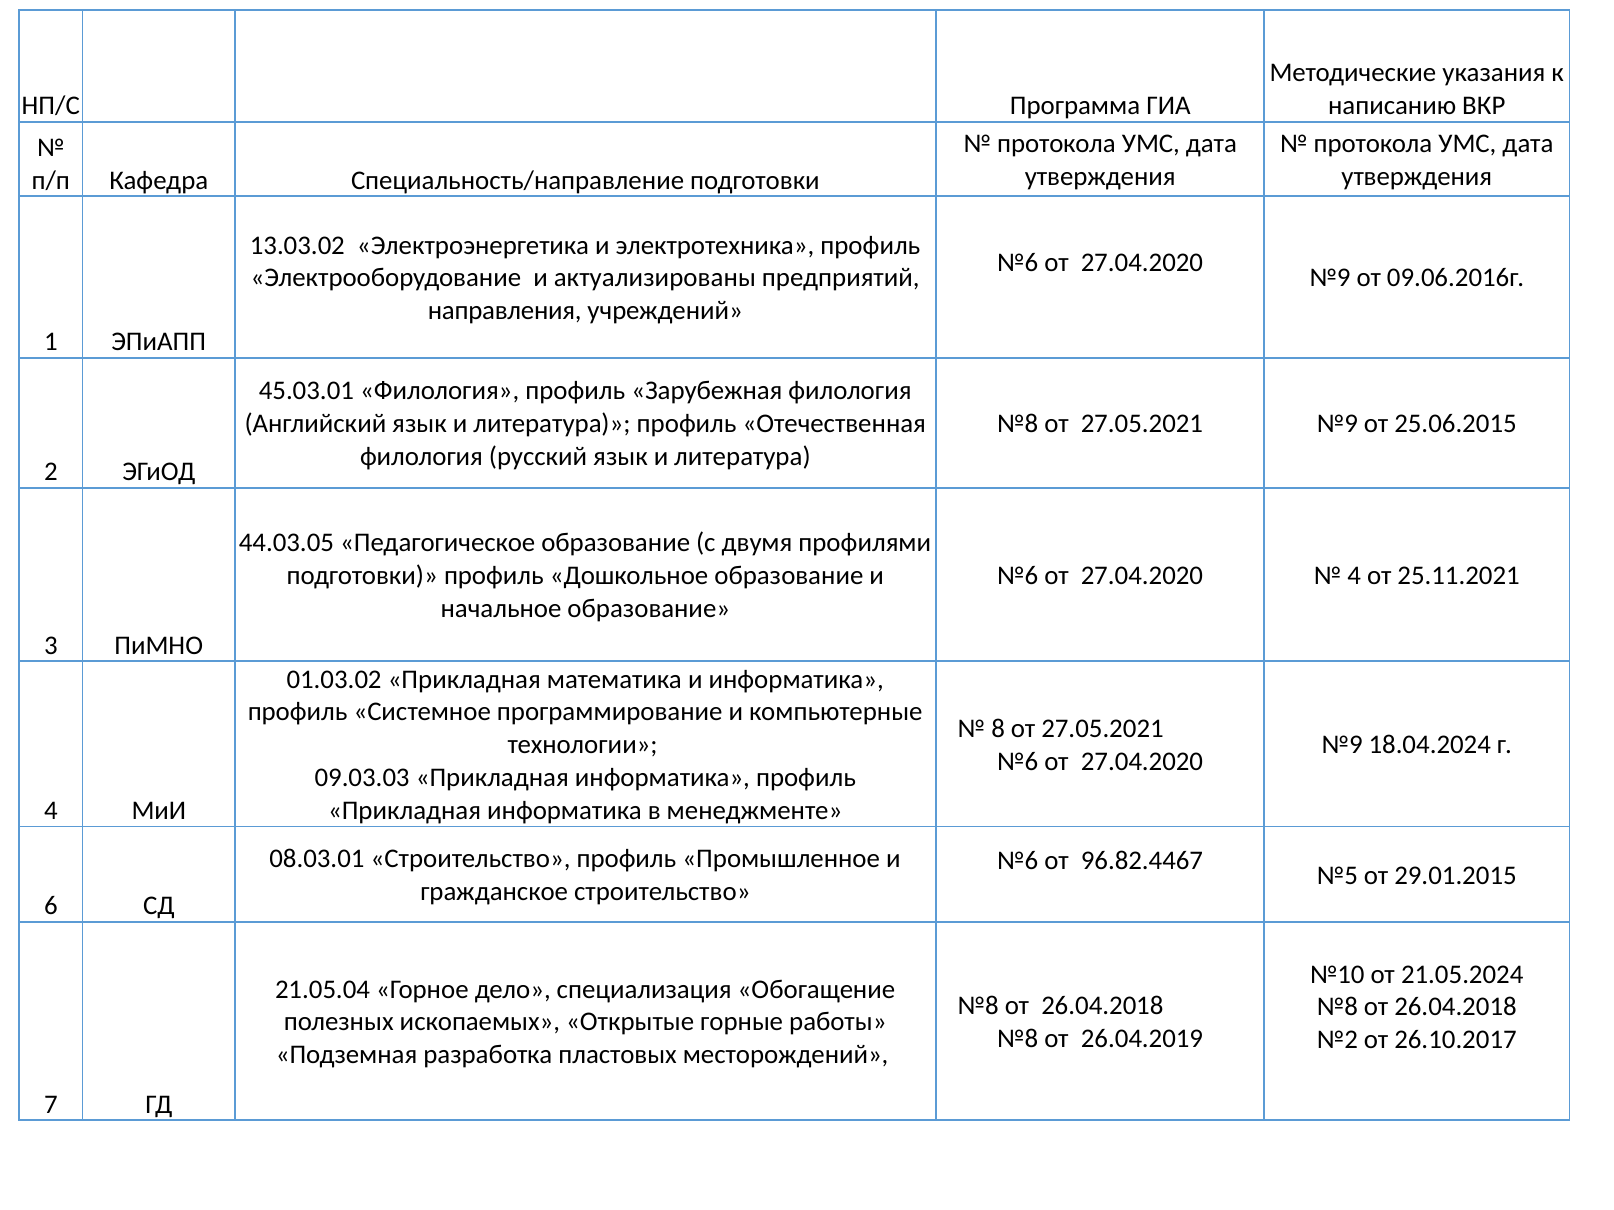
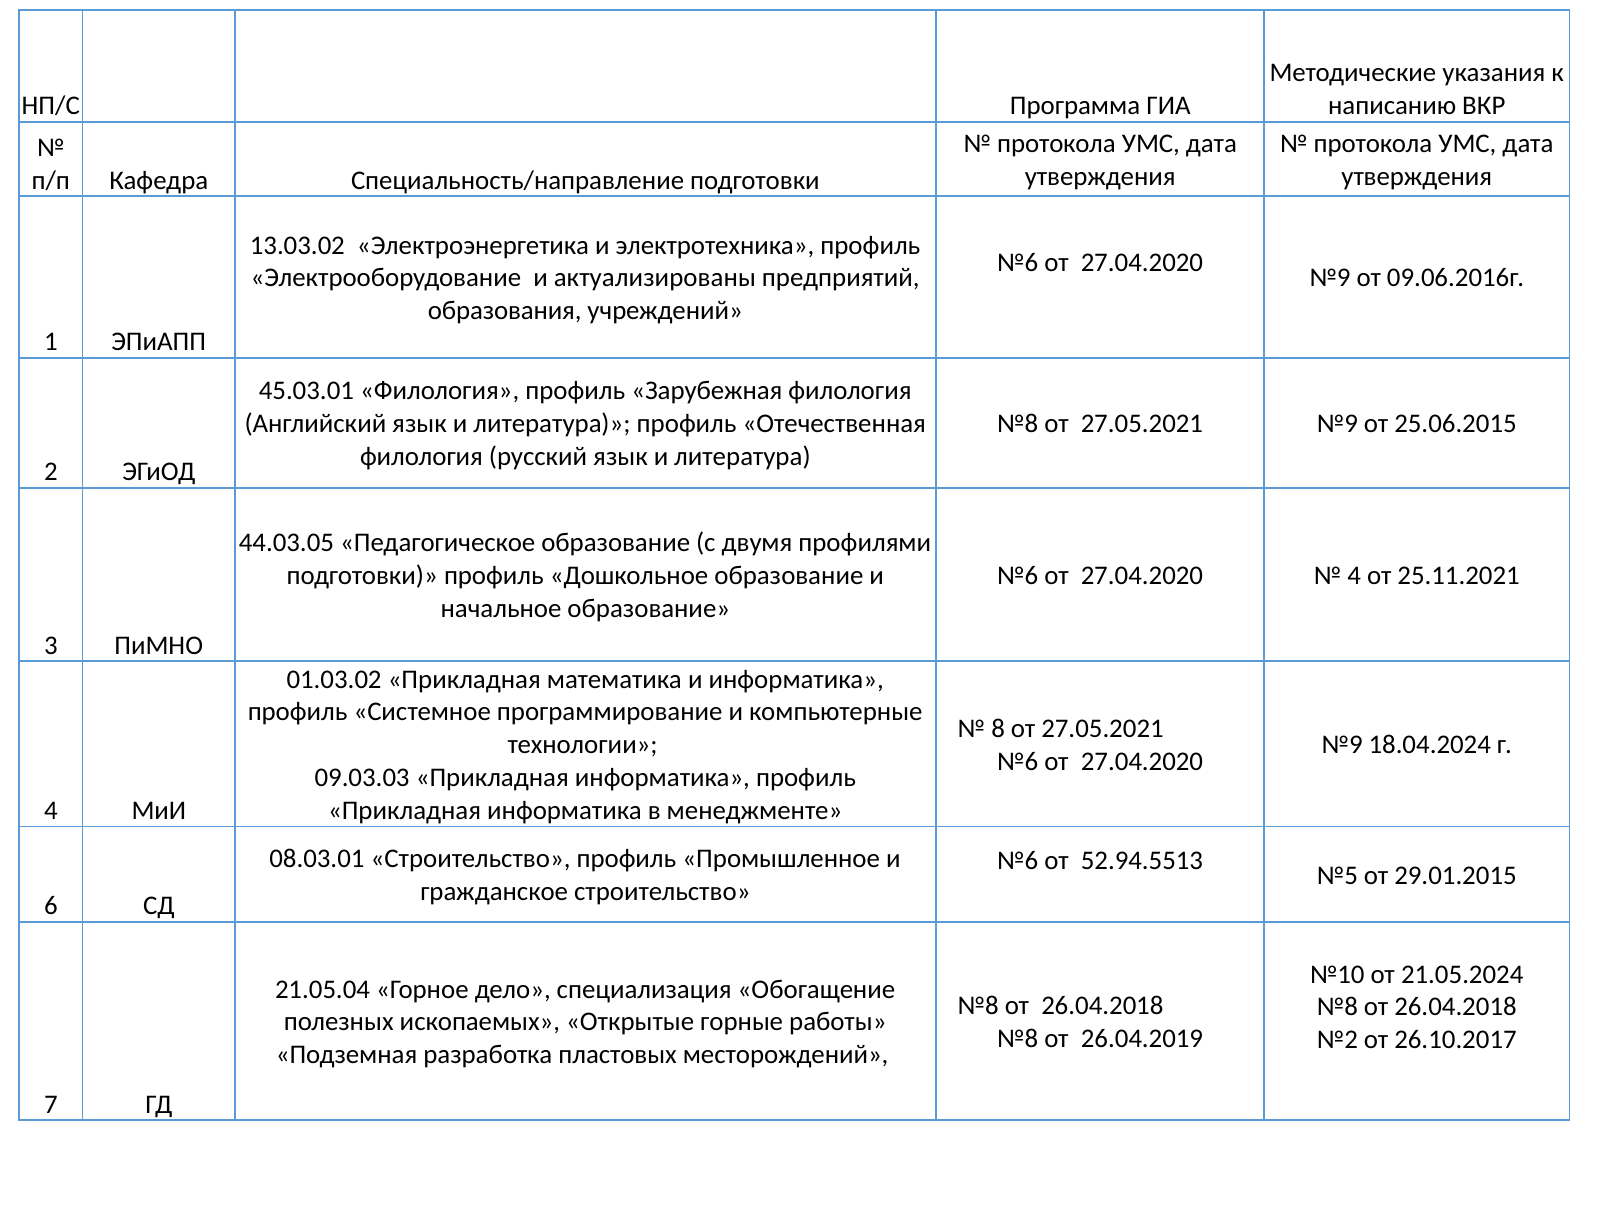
направления: направления -> образования (505, 311)
96.82.4467: 96.82.4467 -> 52.94.5513 (1142, 861)
